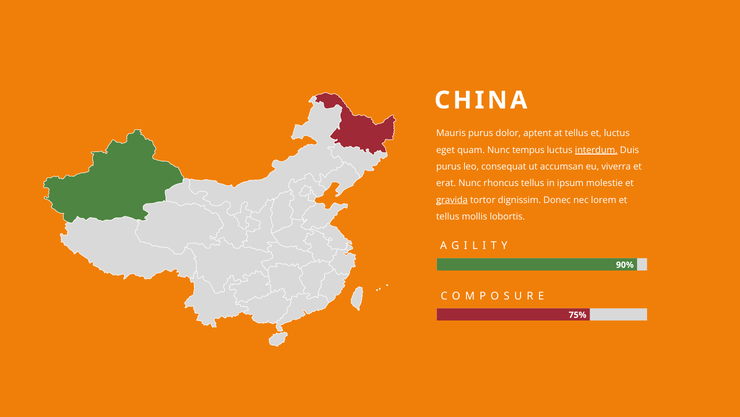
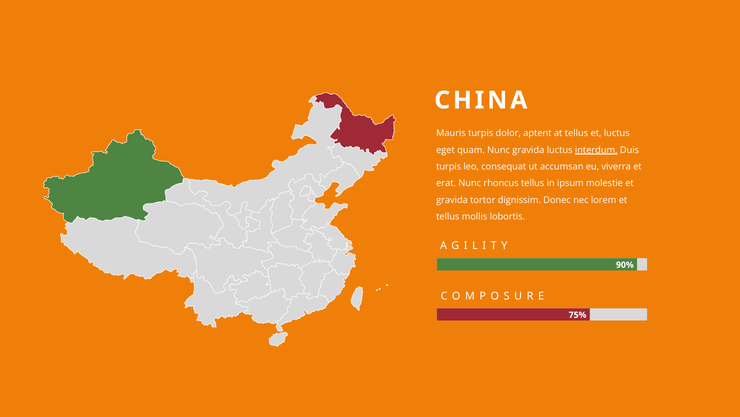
Mauris purus: purus -> turpis (481, 133)
Nunc tempus: tempus -> gravida (528, 150)
purus: purus -> turpis (449, 166)
gravida underline: present -> none (452, 200)
